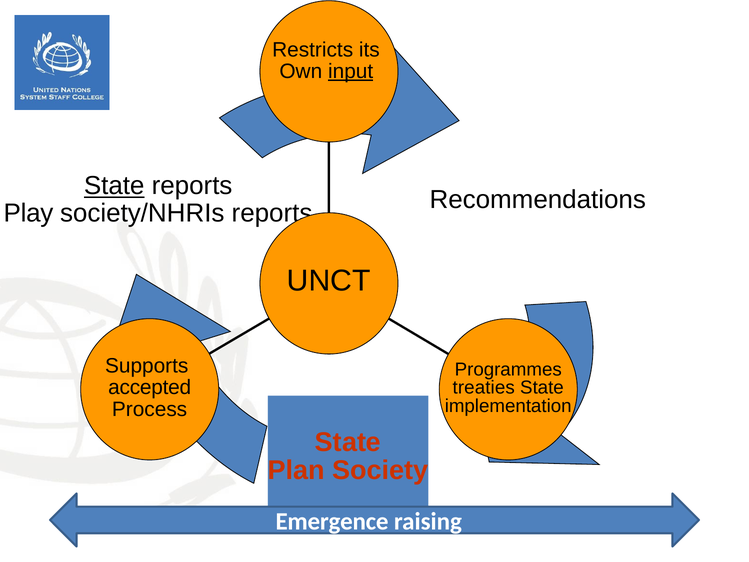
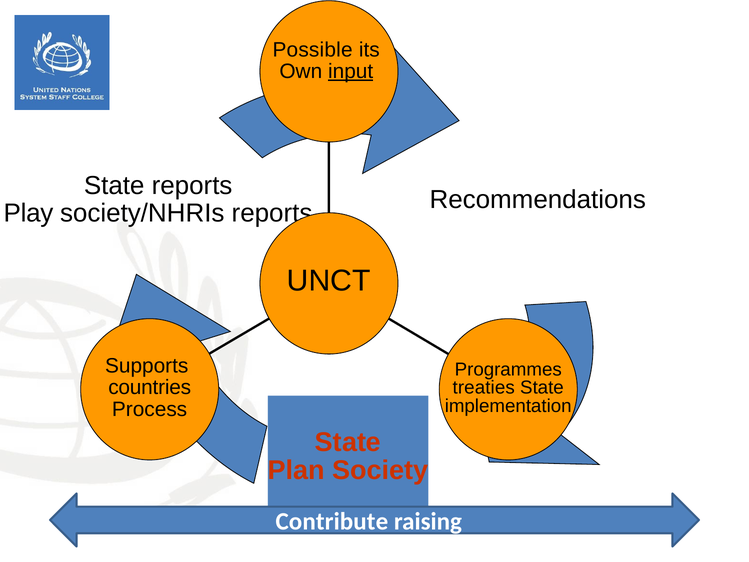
Restricts: Restricts -> Possible (313, 50)
State underline: present -> none (114, 186)
accepted: accepted -> countries (150, 387)
Emergence: Emergence -> Contribute (332, 521)
